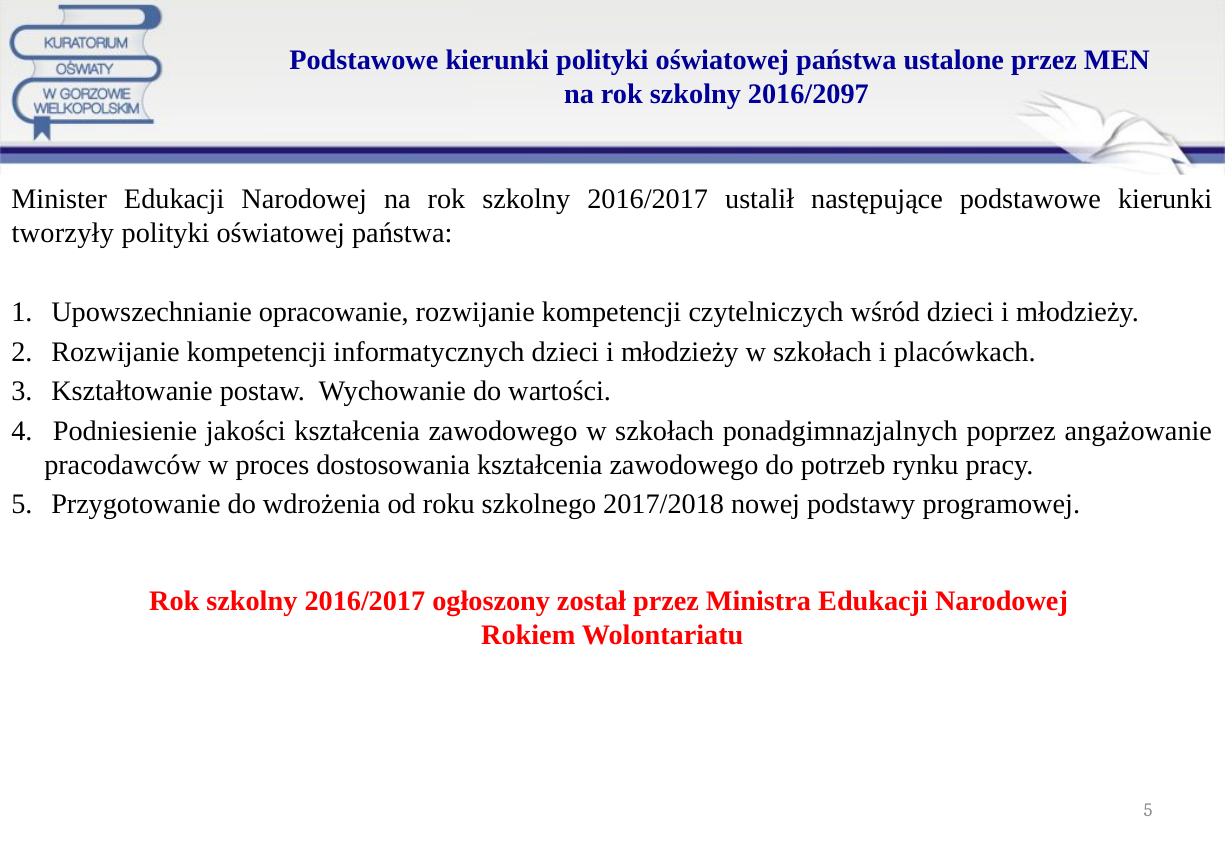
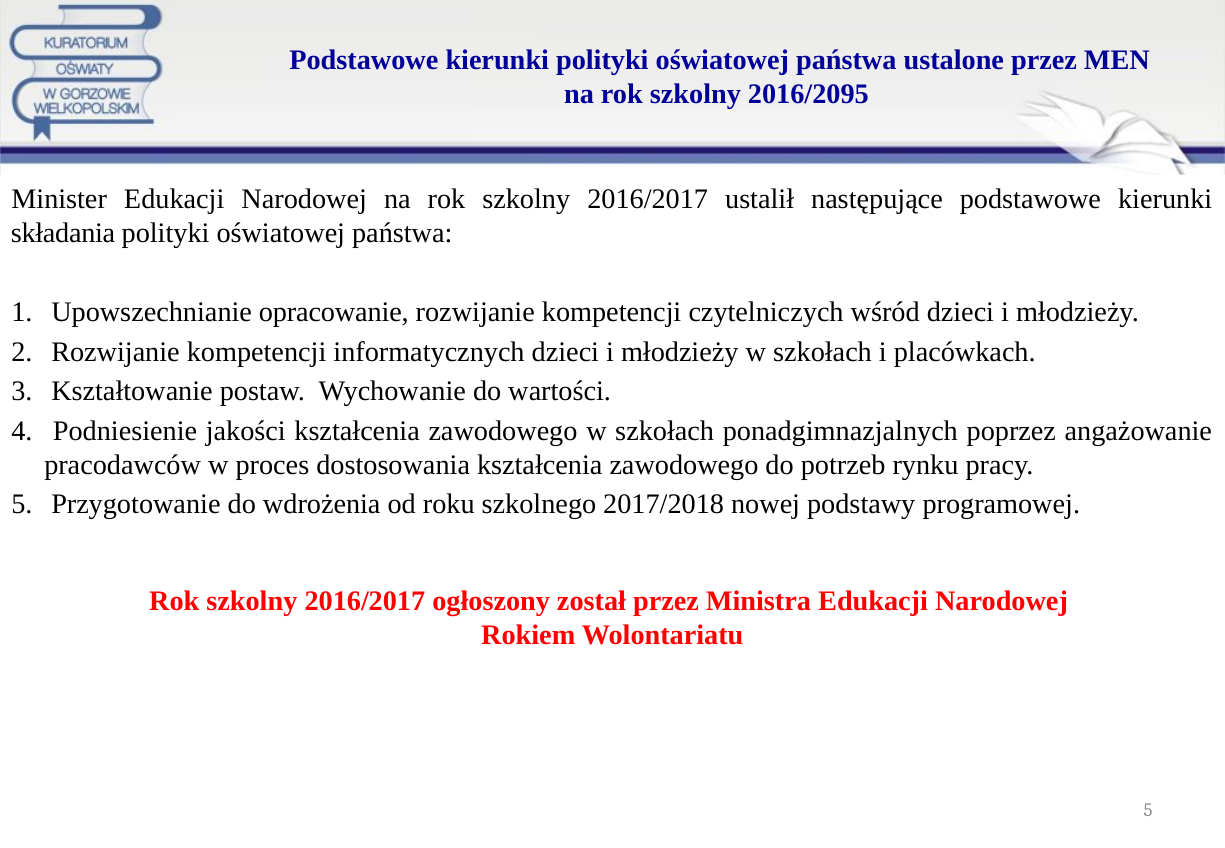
2016/2097: 2016/2097 -> 2016/2095 (808, 94)
tworzyły: tworzyły -> składania (63, 233)
